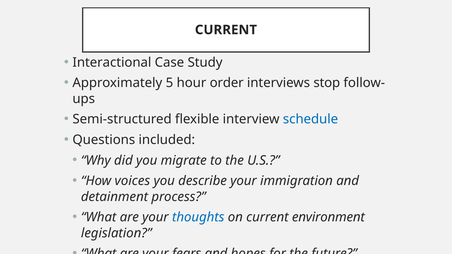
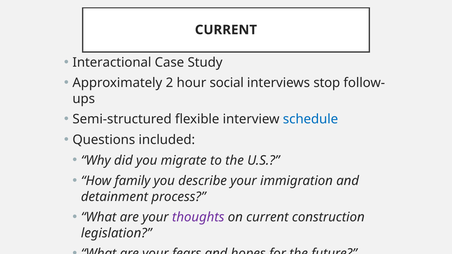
5: 5 -> 2 (169, 83)
order: order -> social (227, 83)
voices: voices -> family (132, 181)
thoughts colour: blue -> purple (198, 217)
environment: environment -> construction (328, 217)
